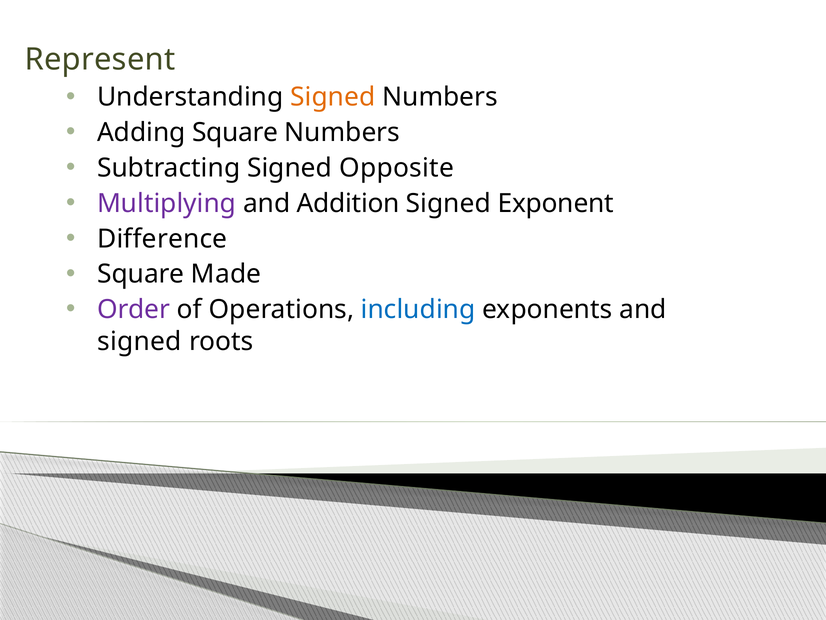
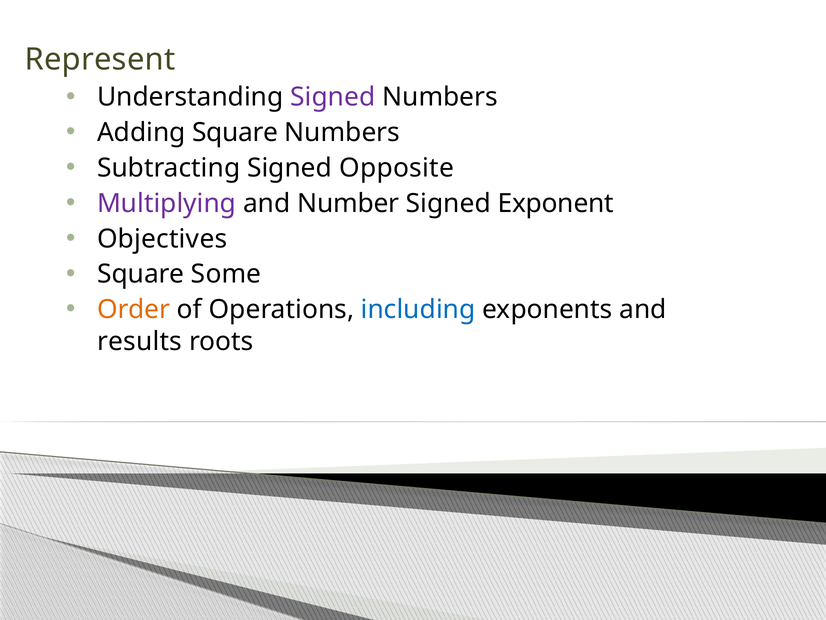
Signed colour: orange -> purple (333, 97)
Addition: Addition -> Number (348, 203)
Difference: Difference -> Objectives (162, 239)
Made: Made -> Some (226, 274)
Order colour: purple -> orange (134, 309)
signed: signed -> results (140, 341)
